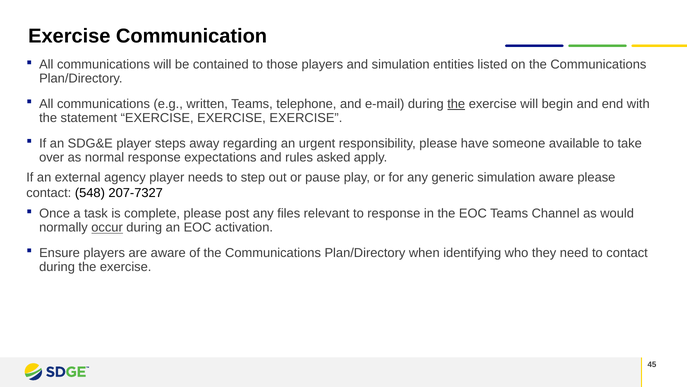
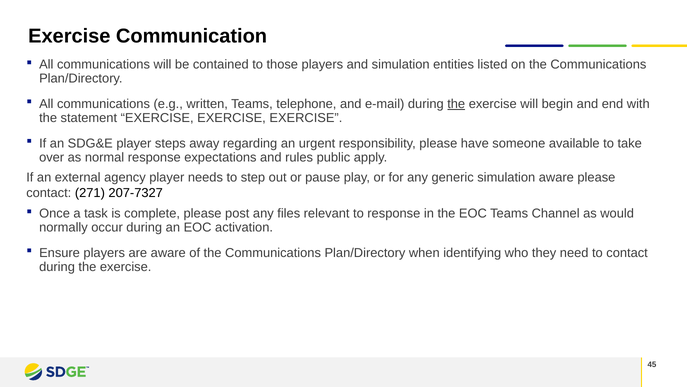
asked: asked -> public (333, 157)
548: 548 -> 271 (90, 192)
occur underline: present -> none (107, 227)
